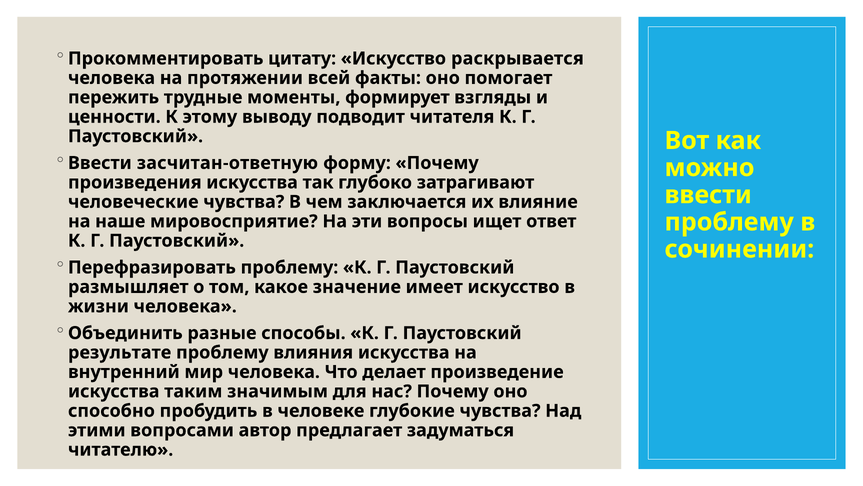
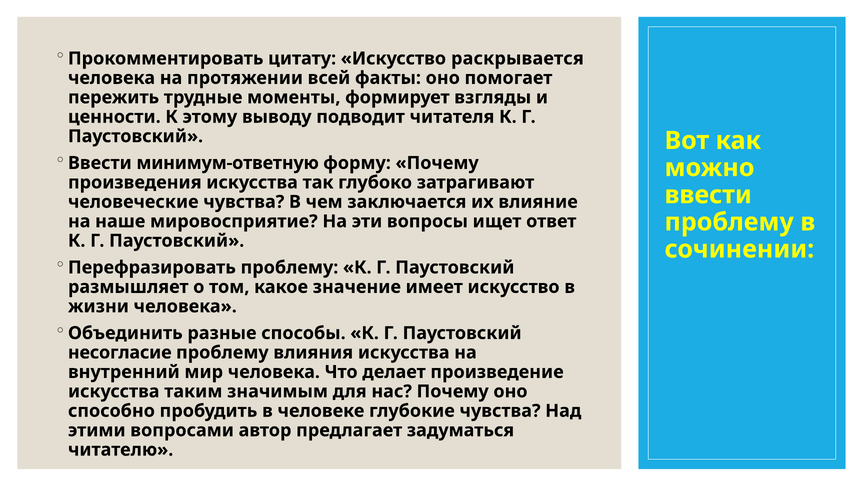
засчитан-ответную: засчитан-ответную -> минимум-ответную (228, 163)
результате: результате -> несогласие (120, 352)
